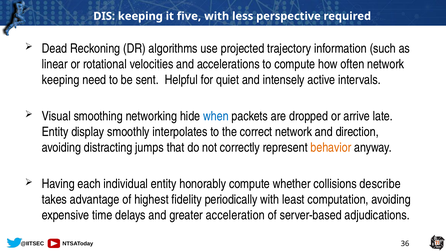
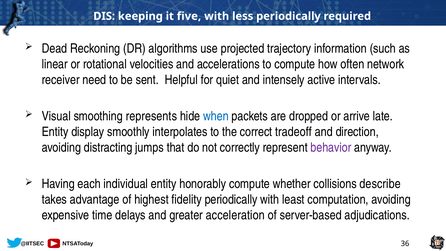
less perspective: perspective -> periodically (288, 16)
keeping: keeping -> receiver (61, 80)
networking: networking -> represents (151, 116)
correct network: network -> tradeoff (294, 132)
behavior colour: orange -> purple (331, 147)
